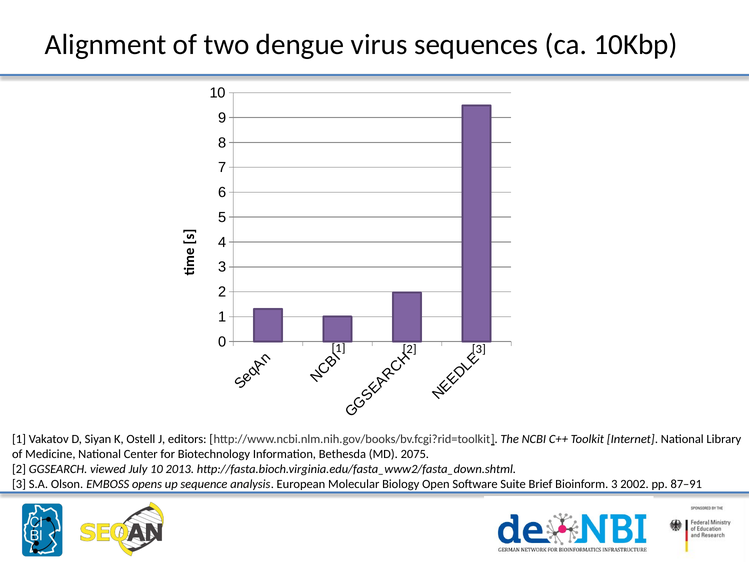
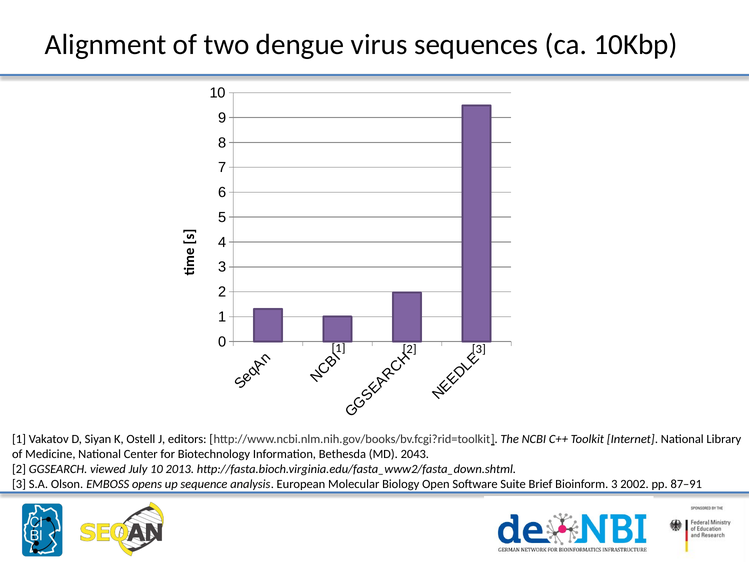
2075: 2075 -> 2043 (415, 454)
